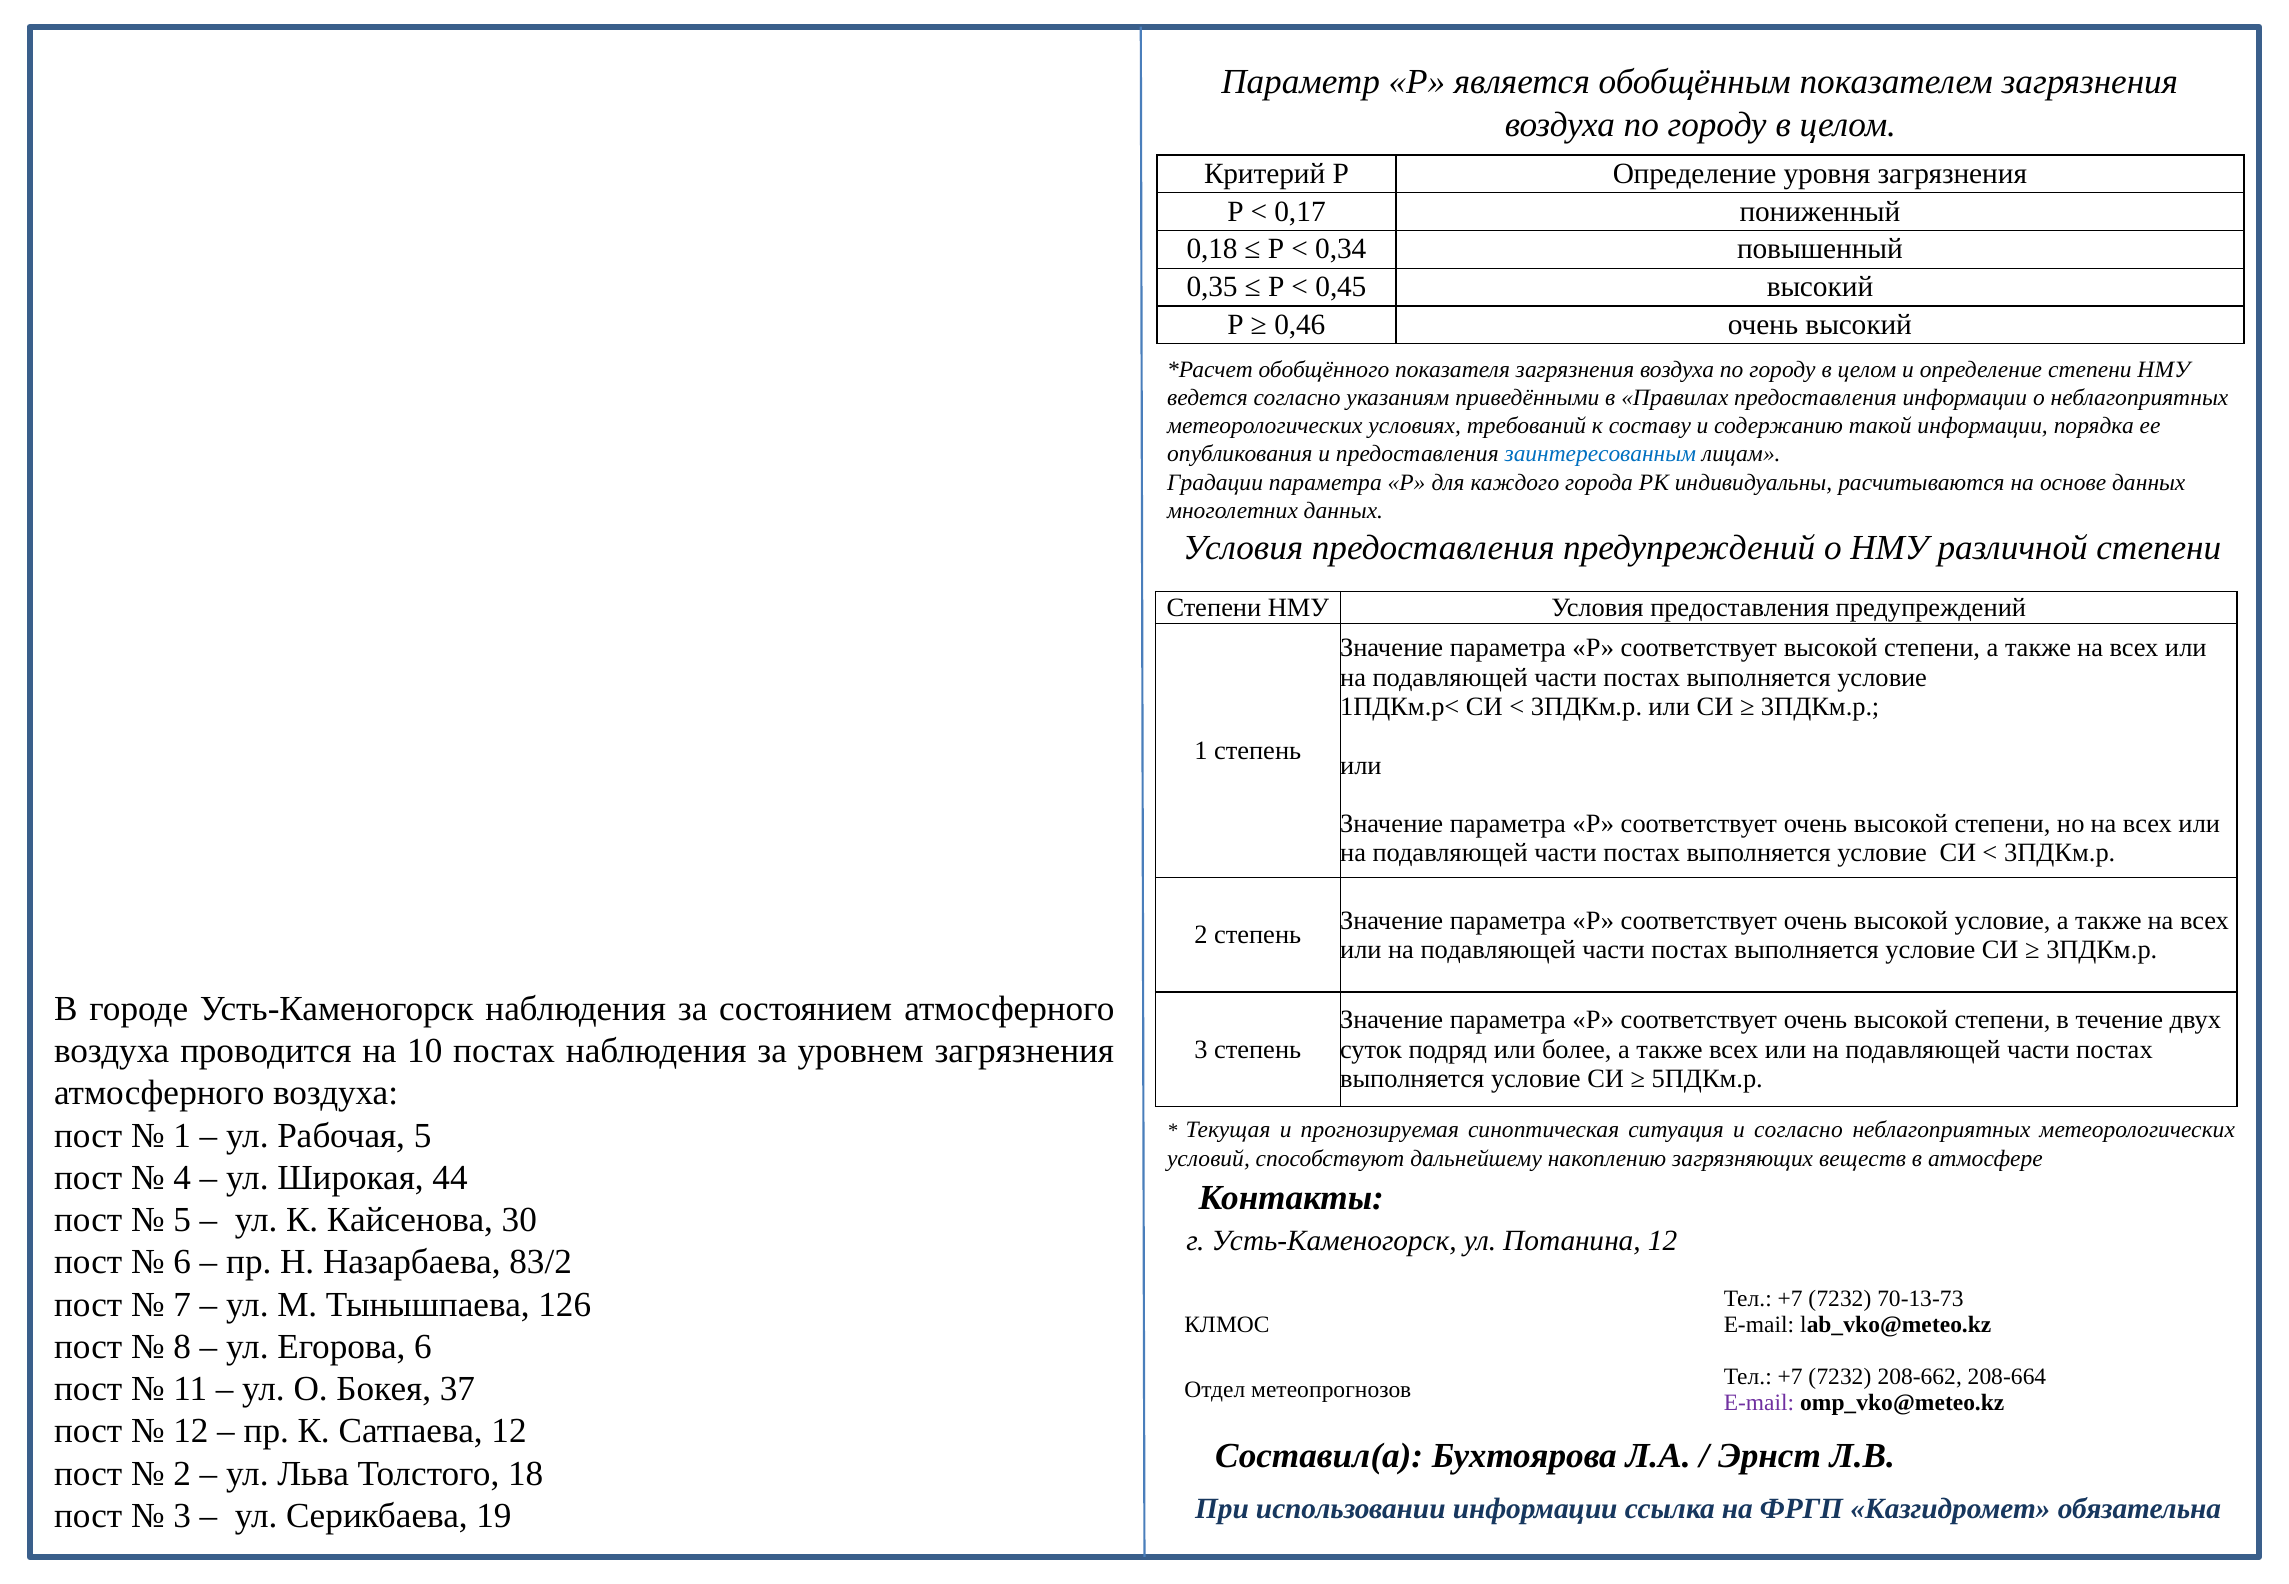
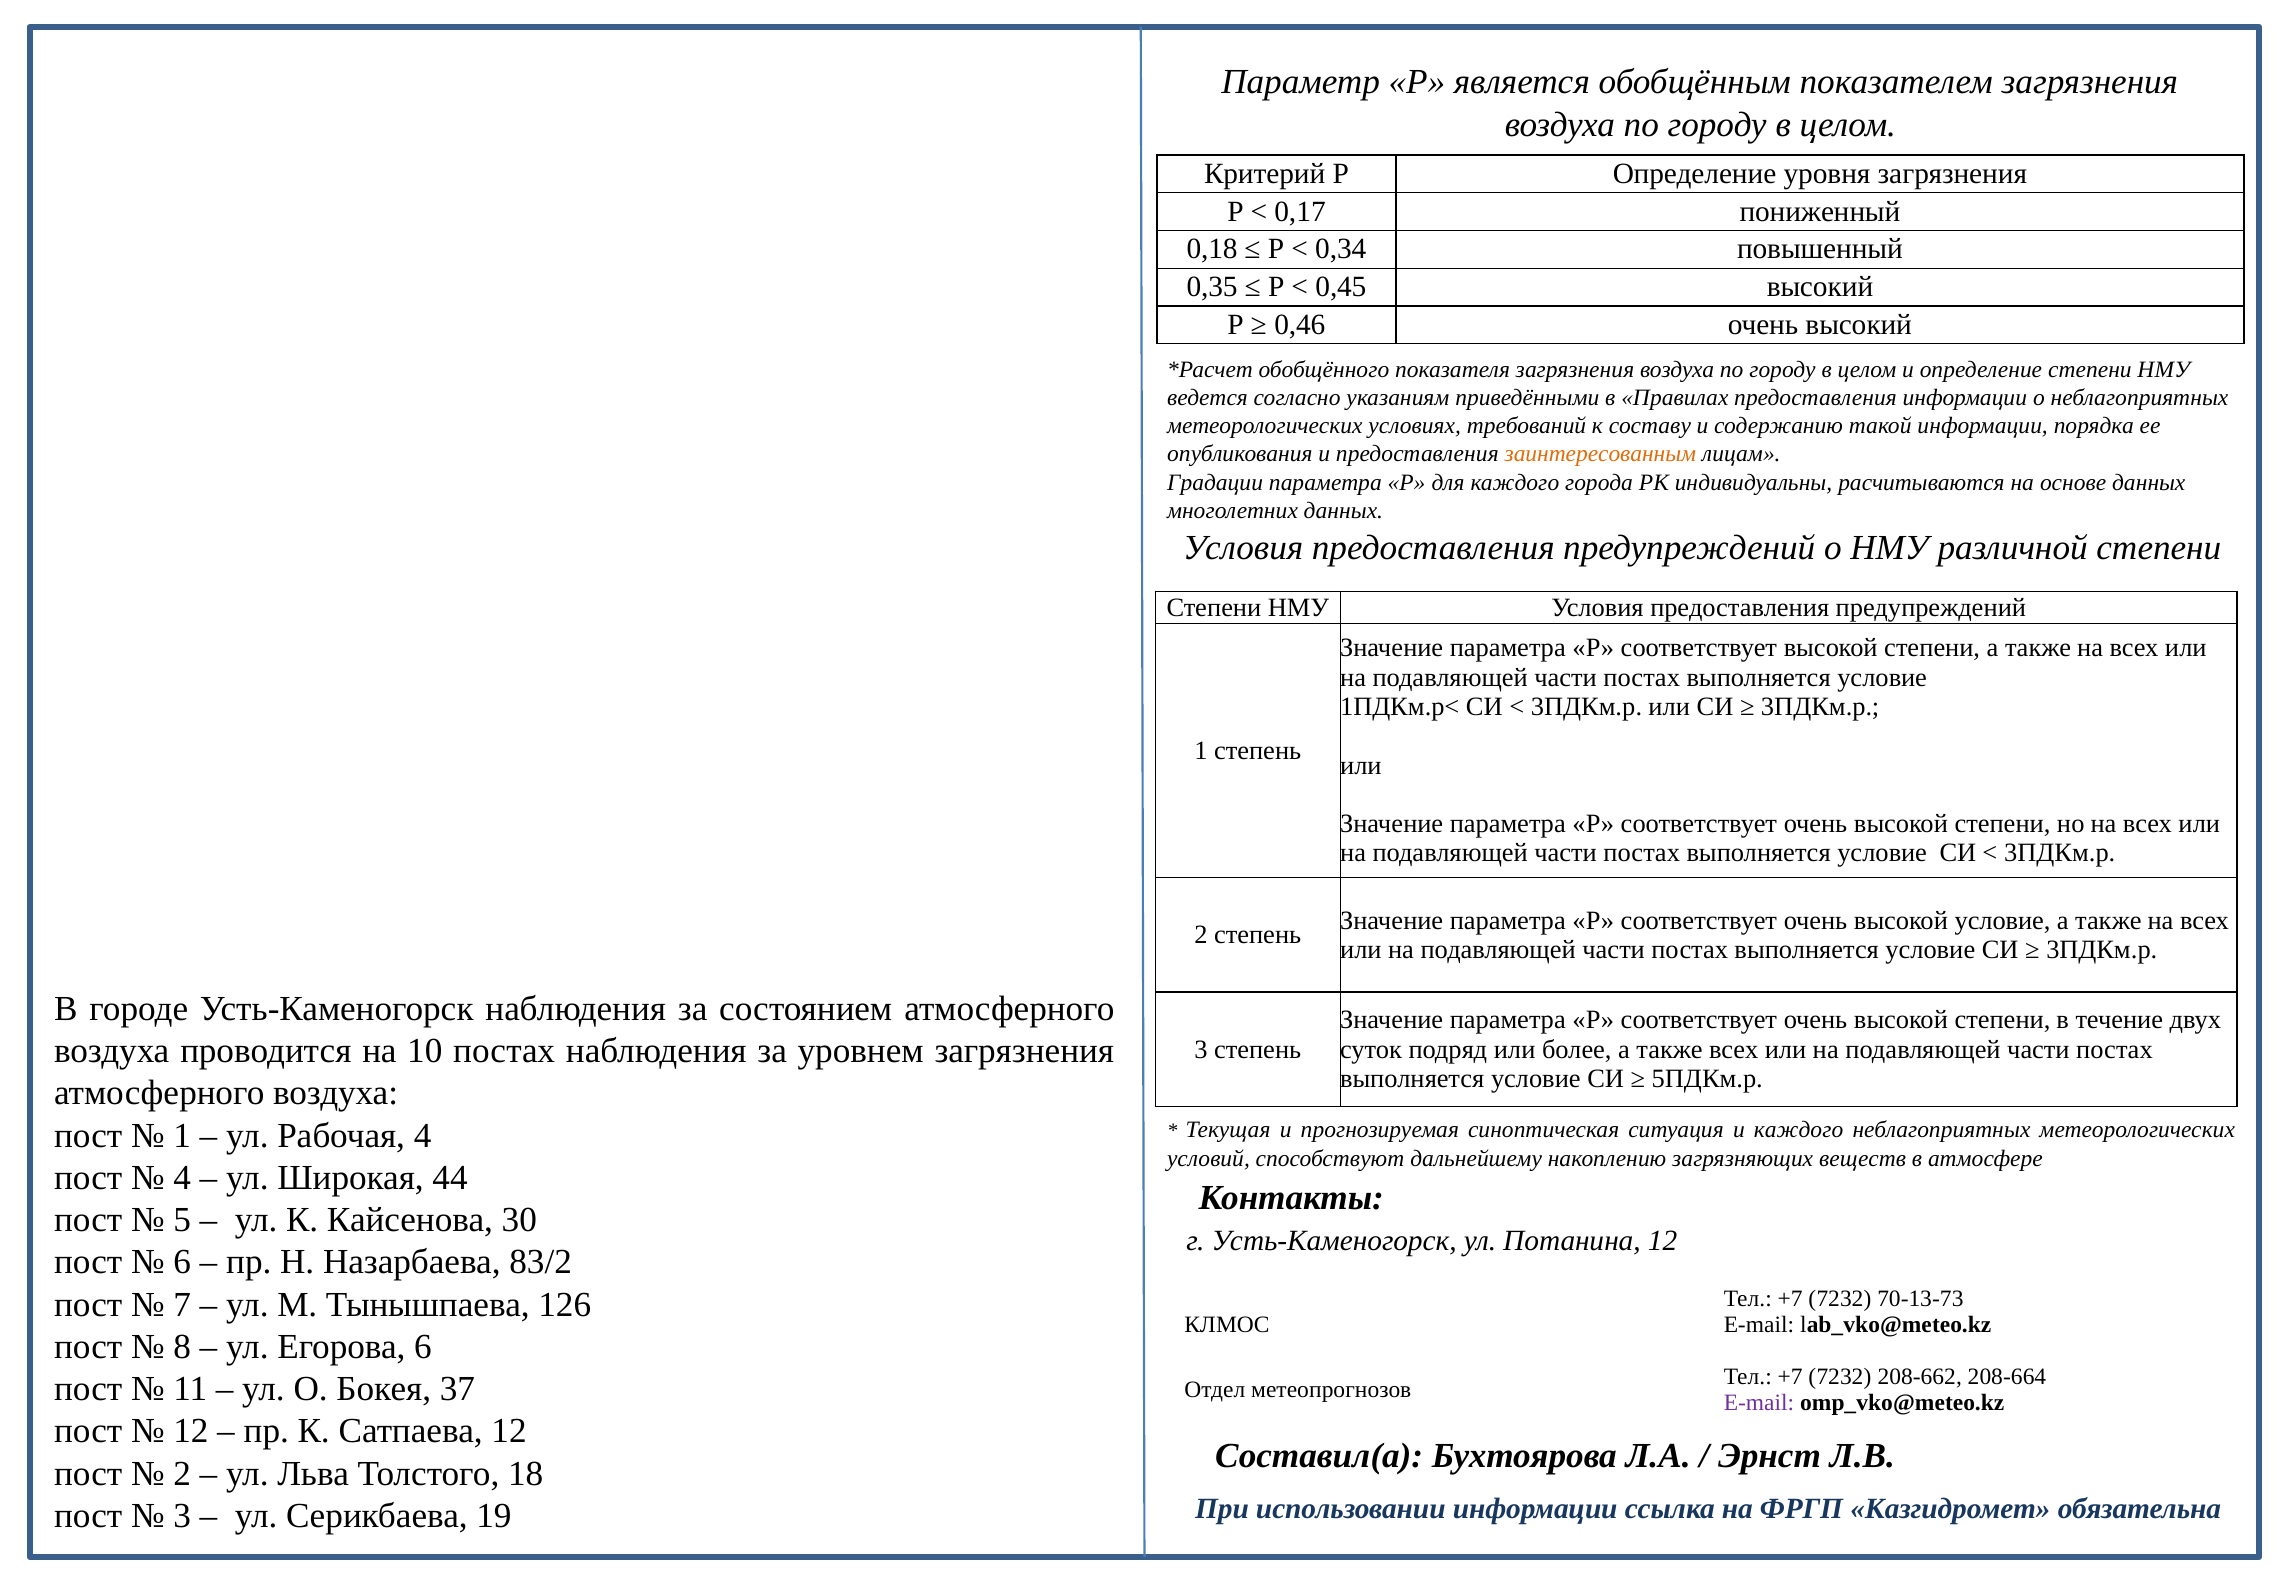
заинтересованным colour: blue -> orange (1600, 454)
Рабочая 5: 5 -> 4 (423, 1136)
и согласно: согласно -> каждого (1799, 1131)
